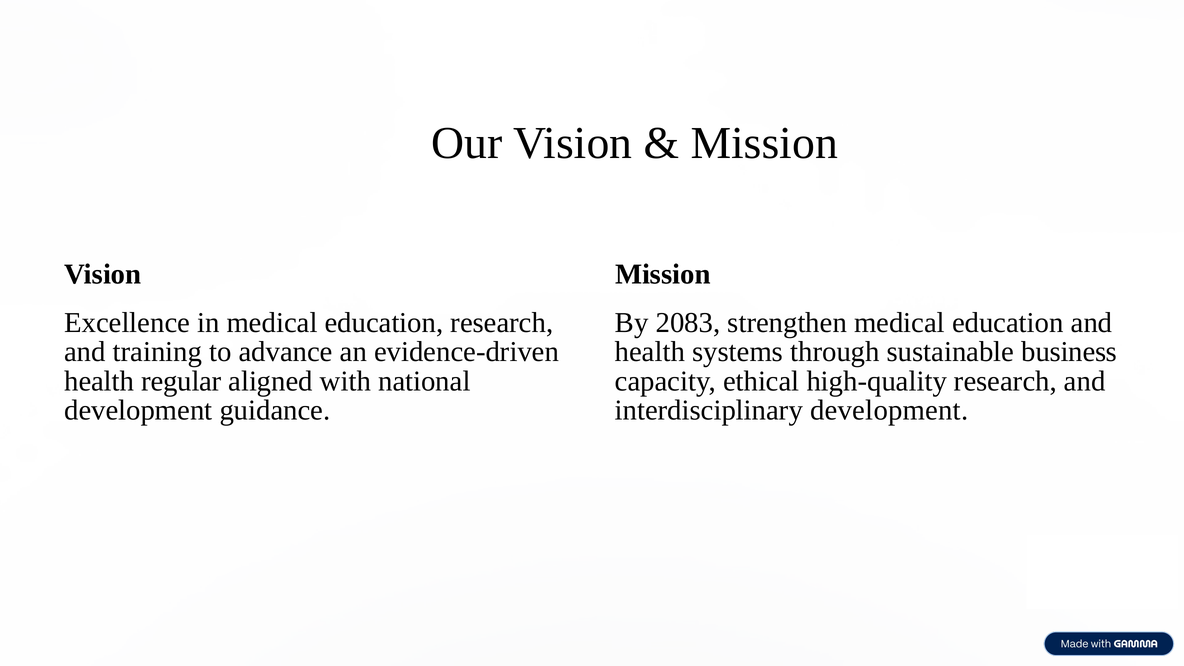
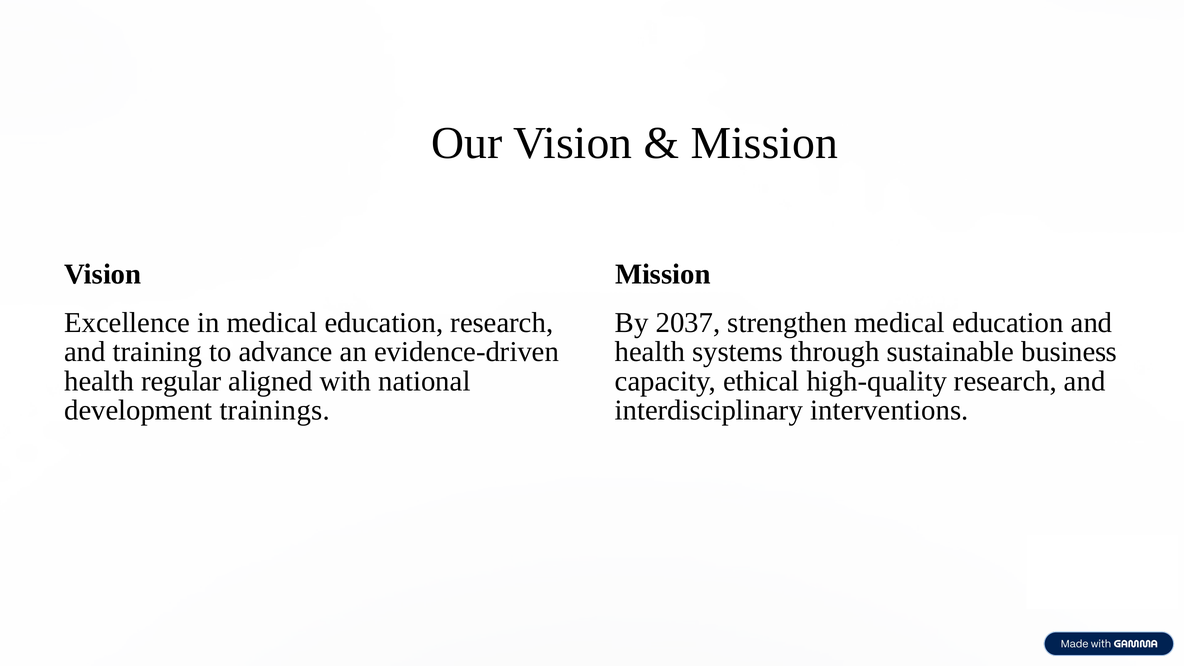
2083: 2083 -> 2037 (688, 323)
guidance: guidance -> trainings (275, 410)
interdisciplinary development: development -> interventions (889, 410)
